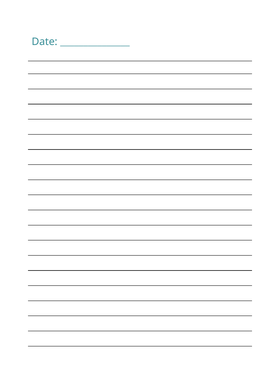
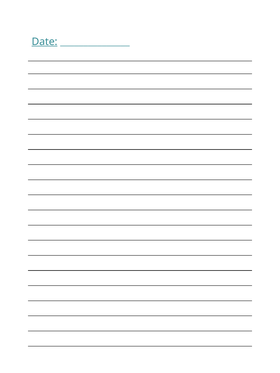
Date underline: none -> present (45, 42)
